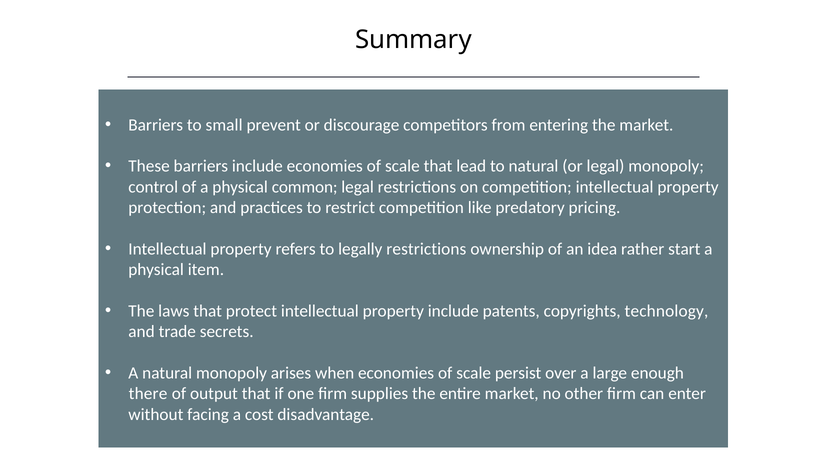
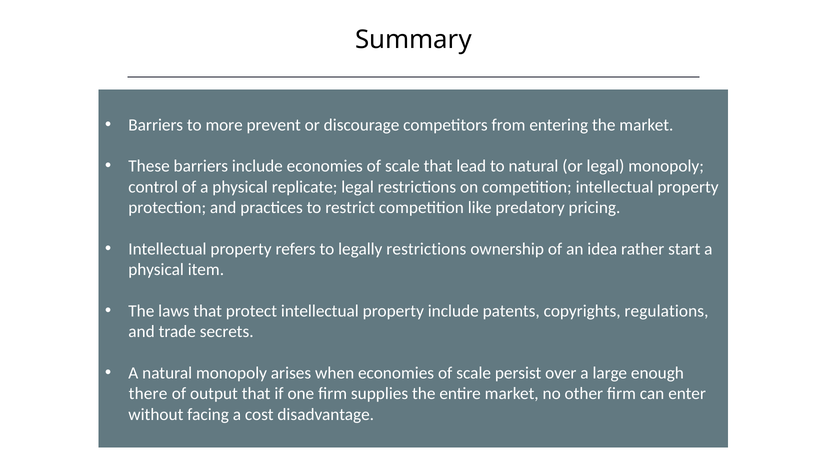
small: small -> more (224, 125)
common: common -> replicate (305, 187)
technology: technology -> regulations (666, 311)
